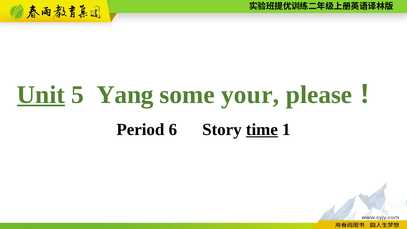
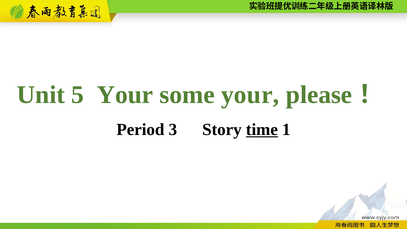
Unit underline: present -> none (41, 95)
5 Yang: Yang -> Your (125, 95)
6: 6 -> 3 (173, 130)
